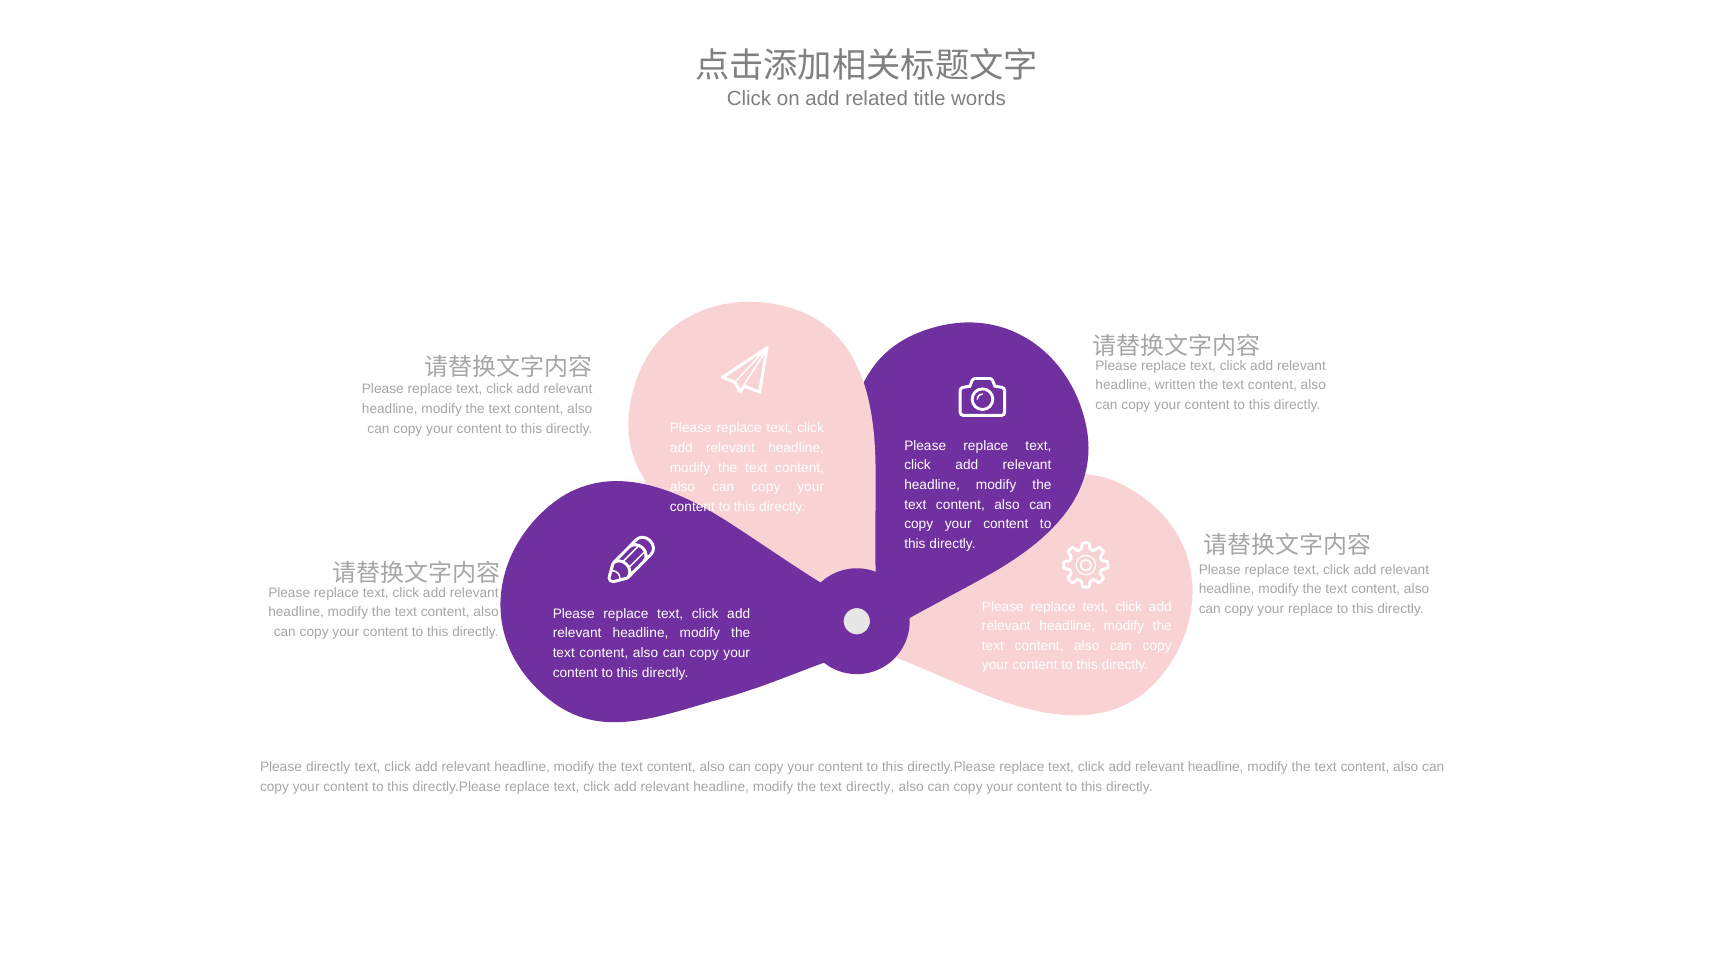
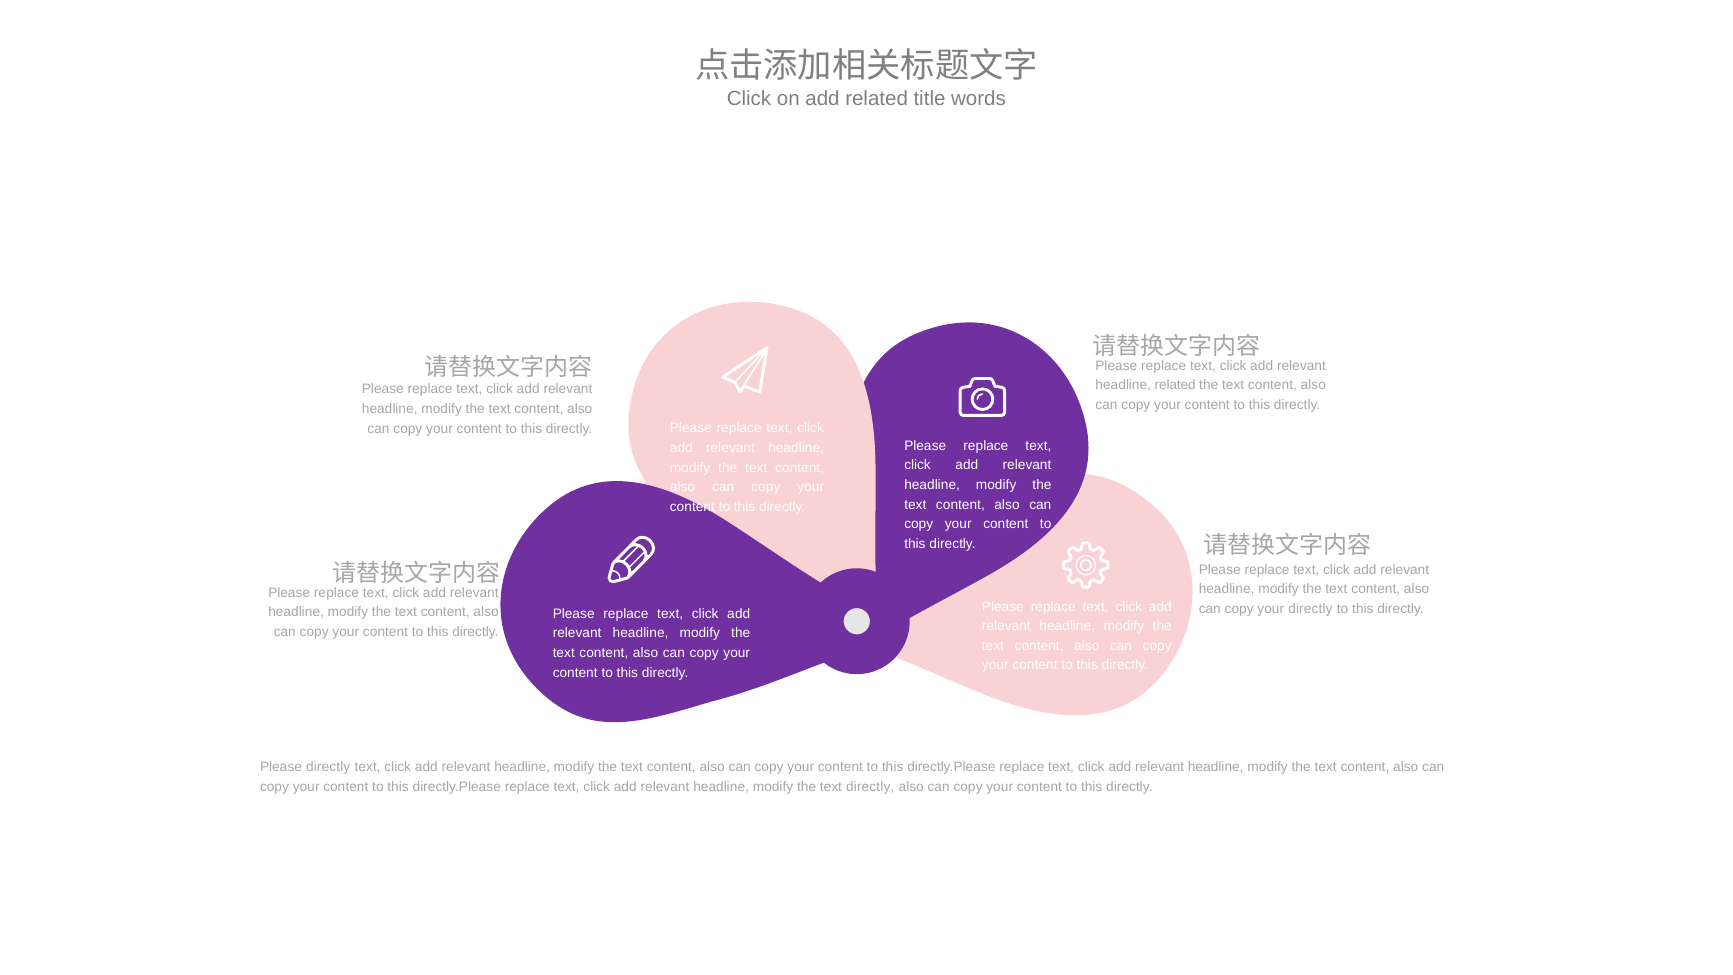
headline written: written -> related (1175, 385)
your replace: replace -> directly (1310, 609)
